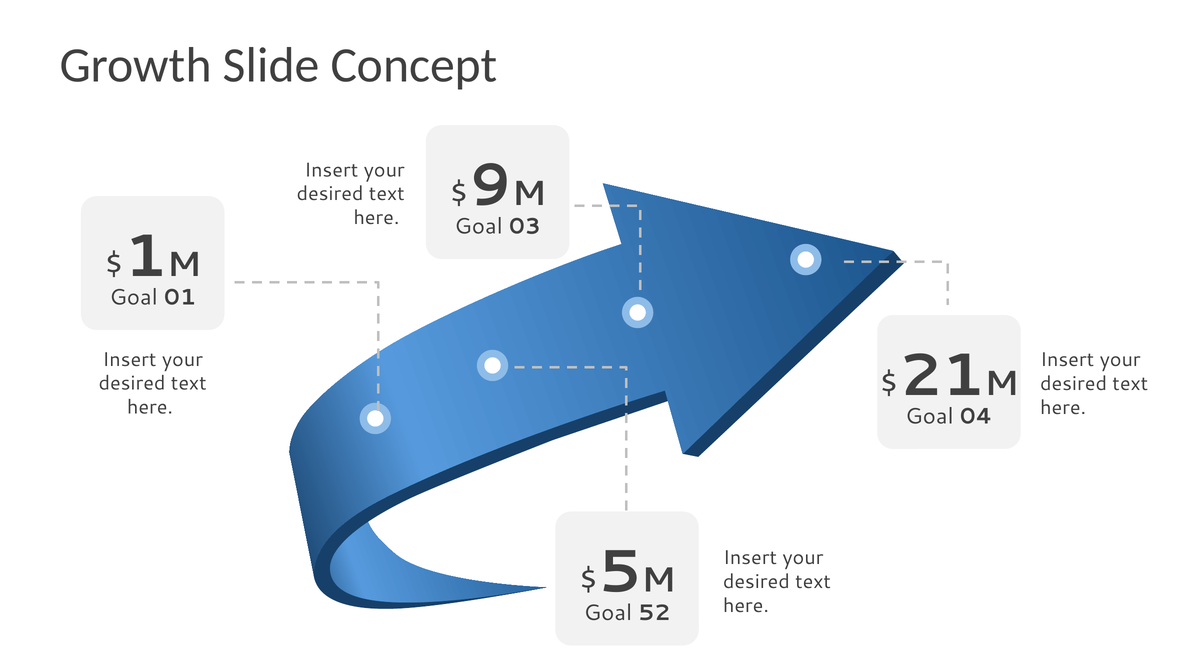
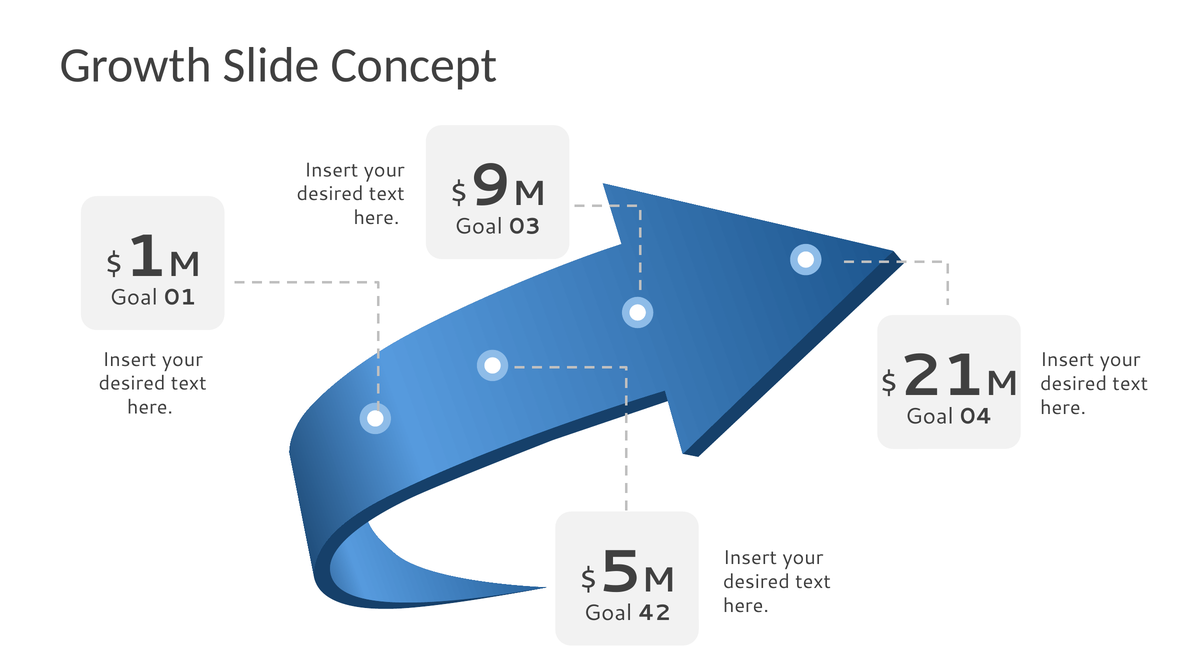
52: 52 -> 42 (654, 613)
